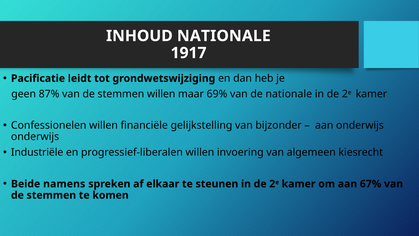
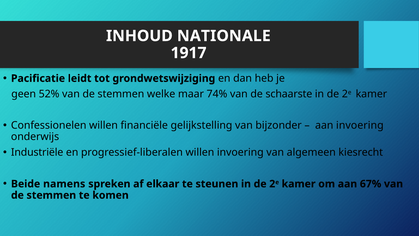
87%: 87% -> 52% (49, 94)
stemmen willen: willen -> welke (161, 94)
69%: 69% -> 74% (217, 94)
de nationale: nationale -> schaarste (289, 94)
aan onderwijs: onderwijs -> invoering (360, 125)
